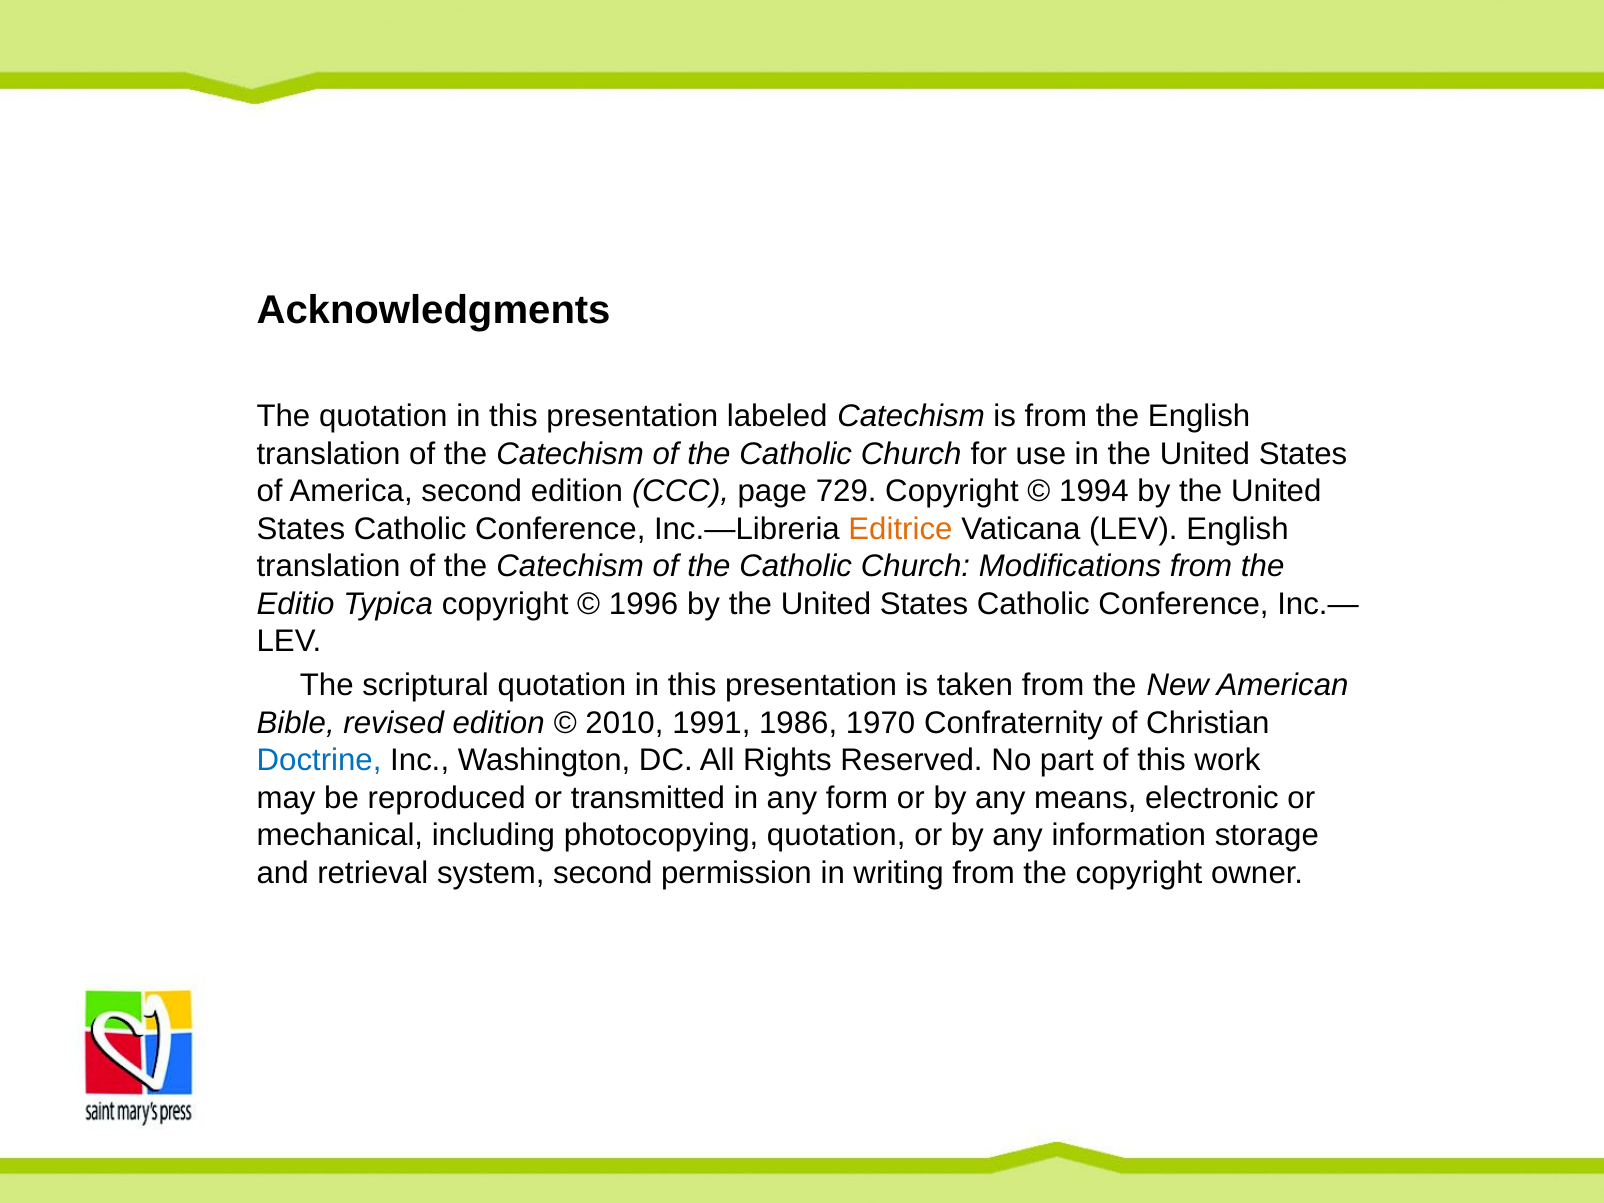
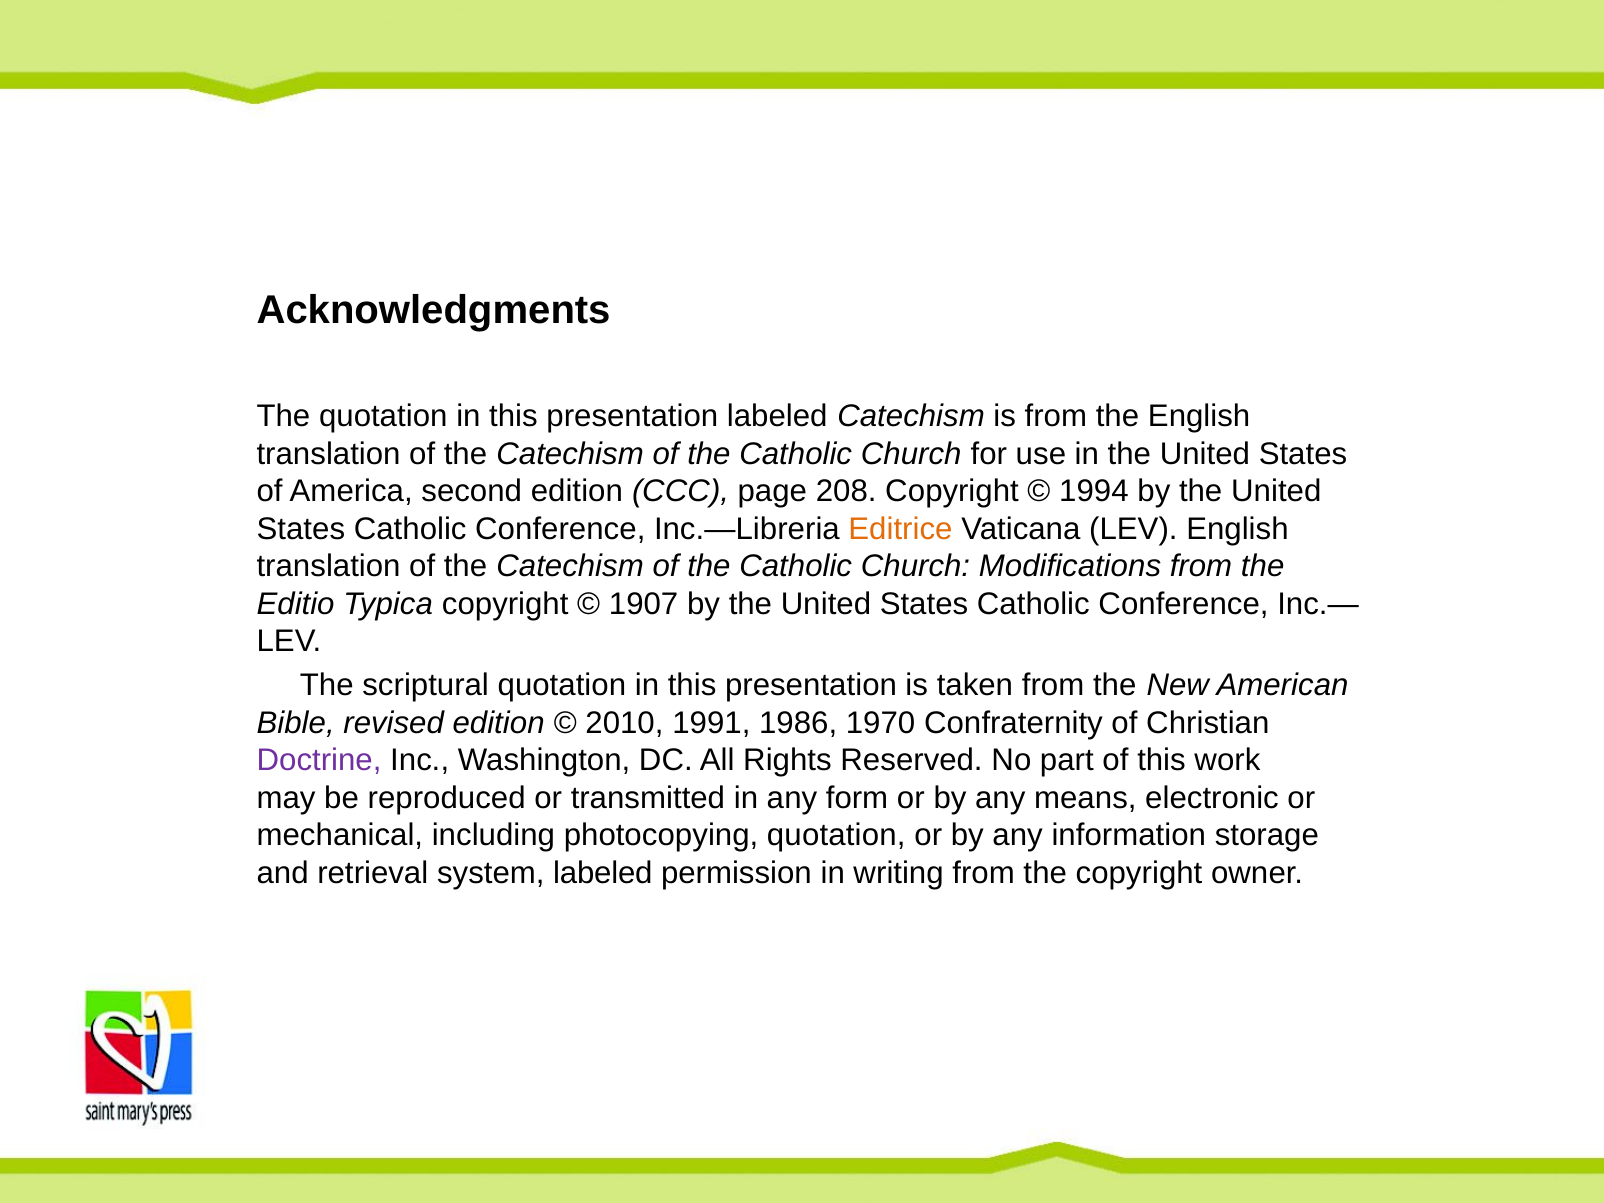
729: 729 -> 208 (846, 492)
1996: 1996 -> 1907 (644, 604)
Doctrine colour: blue -> purple (319, 760)
system second: second -> labeled (603, 873)
